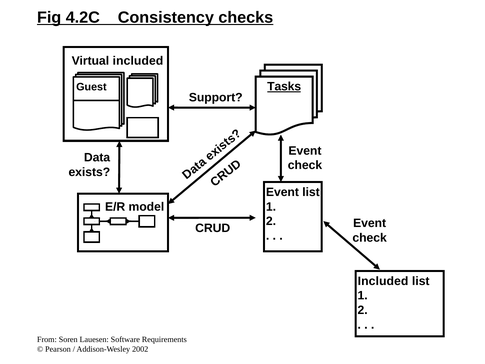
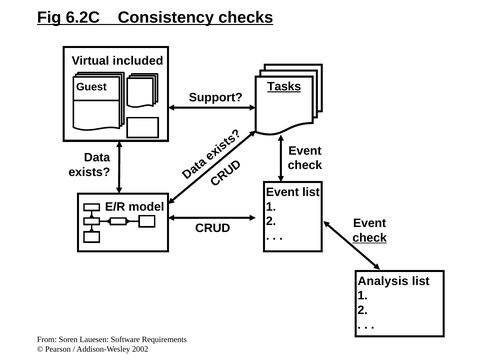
4.2C: 4.2C -> 6.2C (83, 17)
check underline: none -> present (370, 238)
Included: Included -> Analysis (383, 281)
